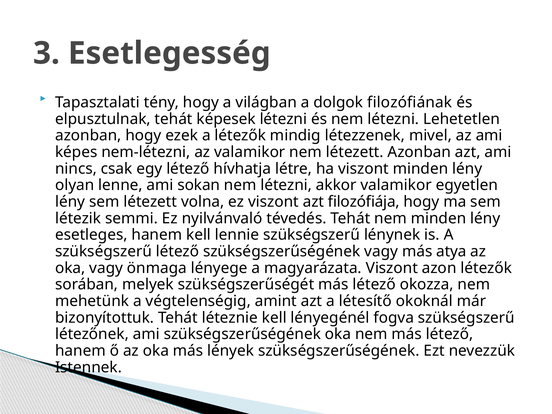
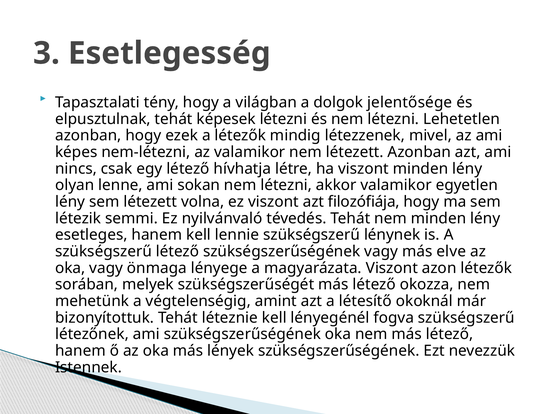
filozófiának: filozófiának -> jelentősége (410, 102)
atya: atya -> elve (451, 251)
